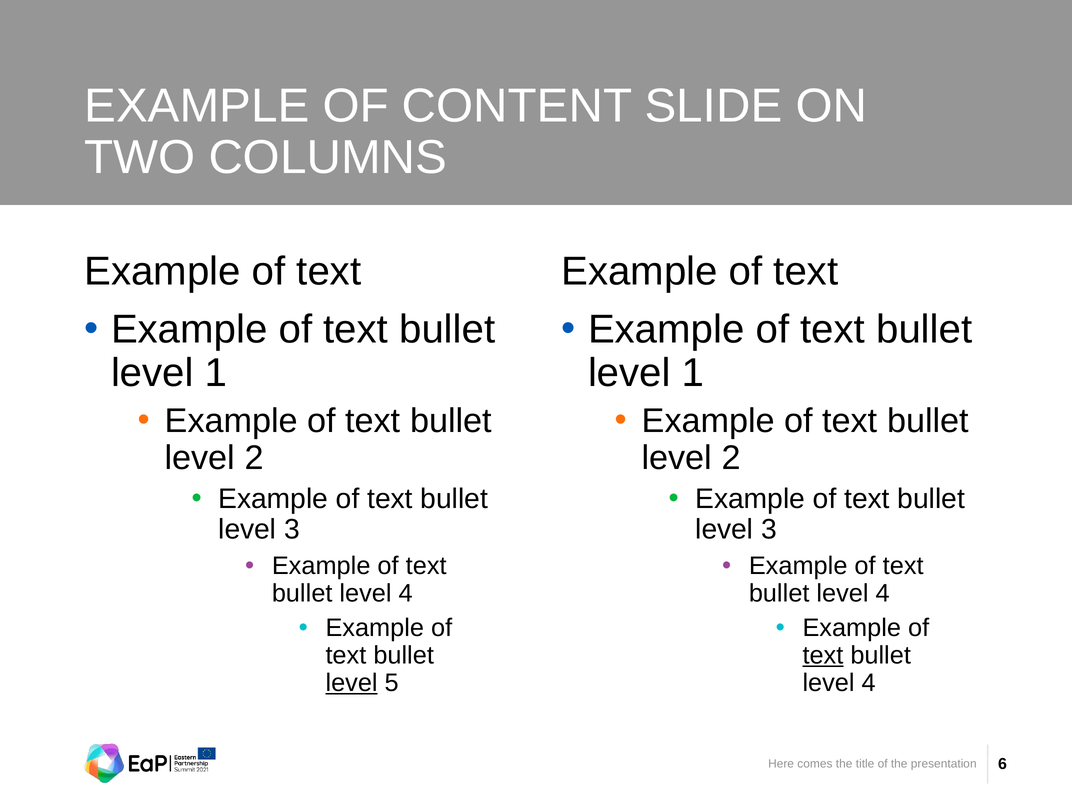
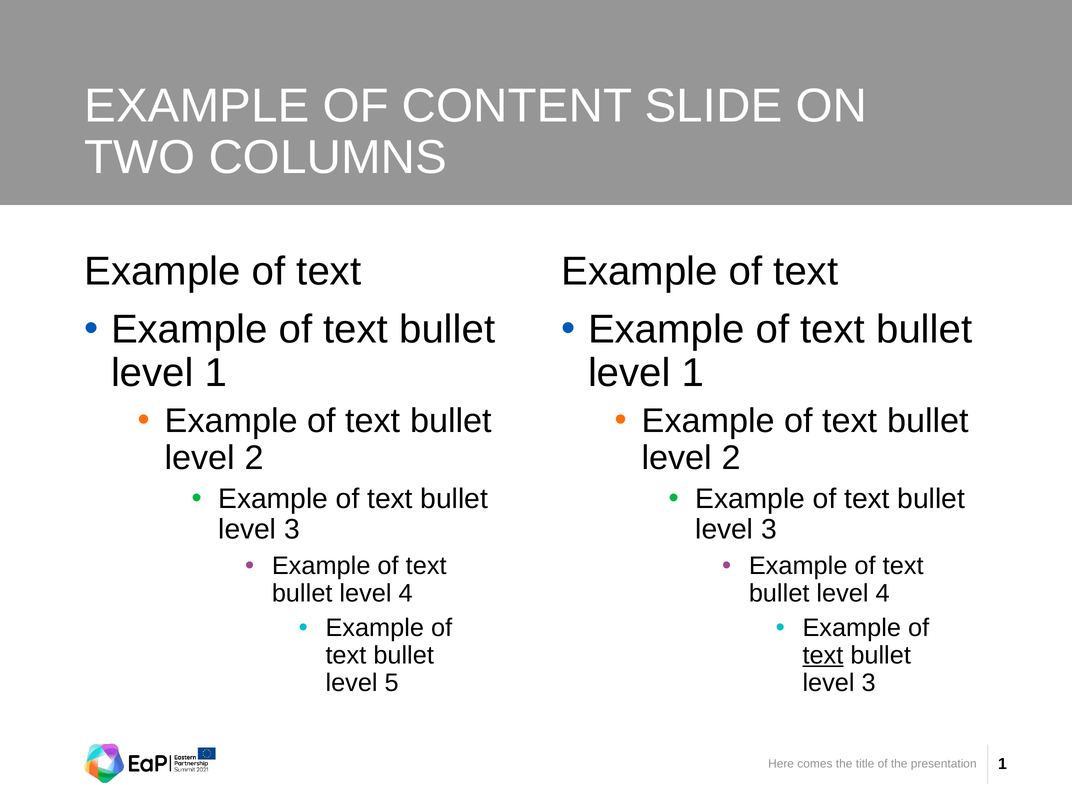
level underline: present -> none (352, 683)
4: 4 -> 3 (869, 683)
6: 6 -> 1 (1003, 764)
